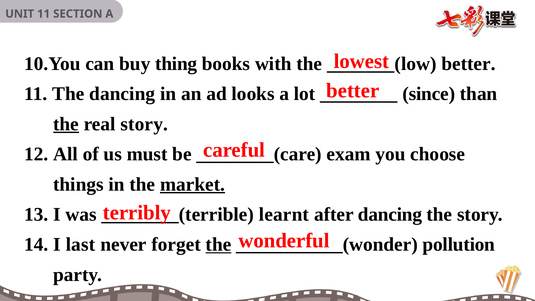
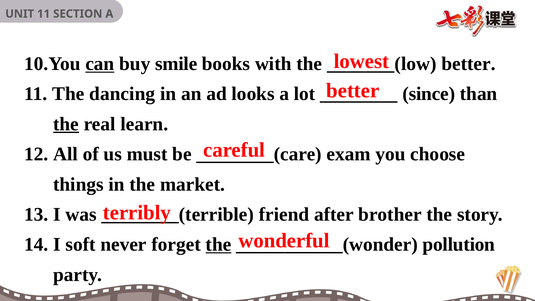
can underline: none -> present (100, 64)
thing: thing -> smile (176, 64)
real story: story -> learn (144, 124)
market underline: present -> none (192, 184)
learnt: learnt -> friend (284, 214)
after dancing: dancing -> brother (390, 214)
last: last -> soft (81, 245)
